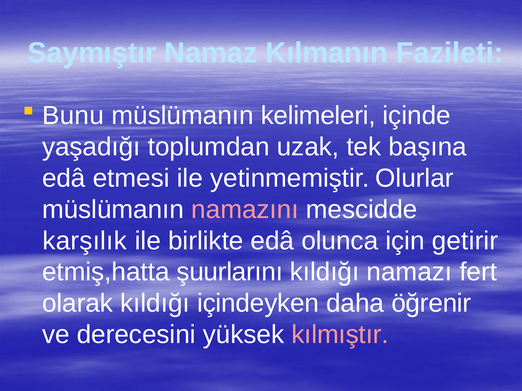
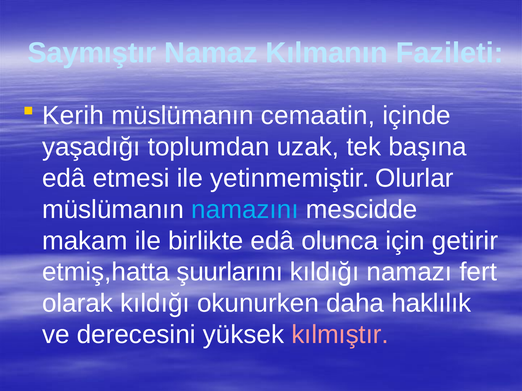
Bunu: Bunu -> Kerih (73, 116)
kelimeleri: kelimeleri -> cemaatin (318, 116)
namazını colour: pink -> light blue (245, 210)
karşılık: karşılık -> makam (85, 241)
içindeyken: içindeyken -> okunurken (258, 304)
öğrenir: öğrenir -> haklılık (431, 304)
